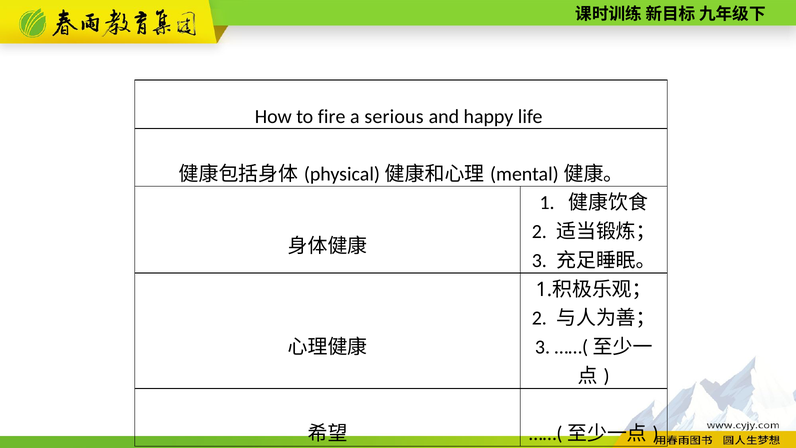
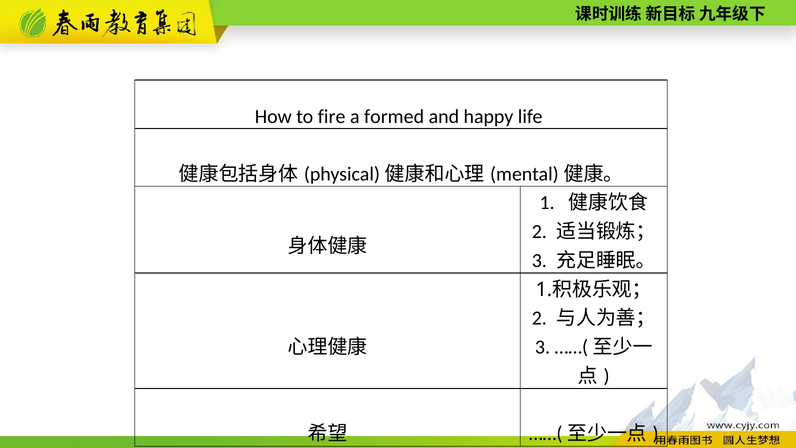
serious: serious -> formed (394, 116)
